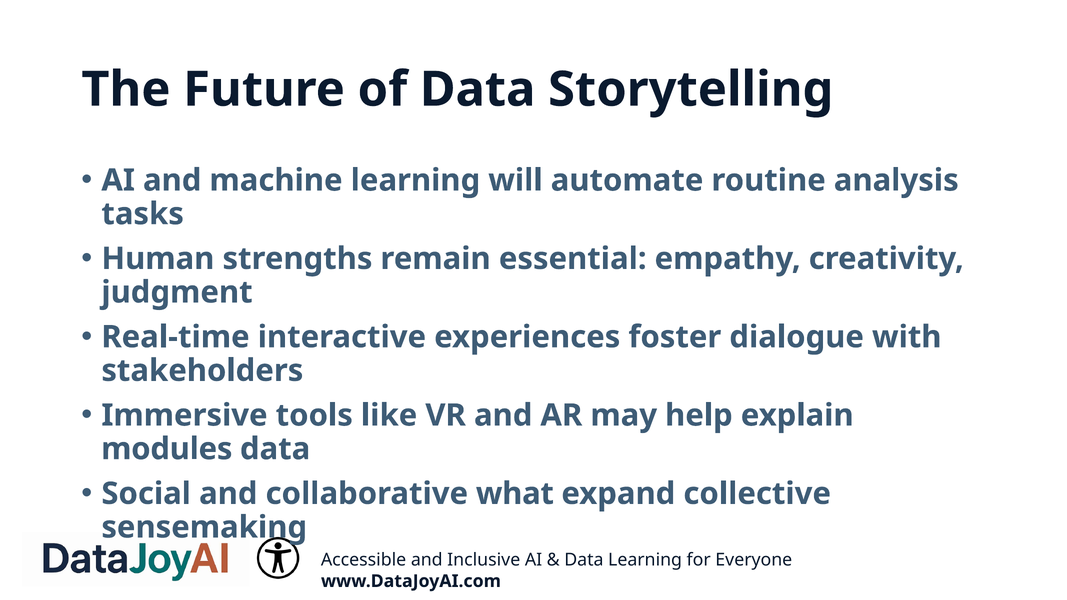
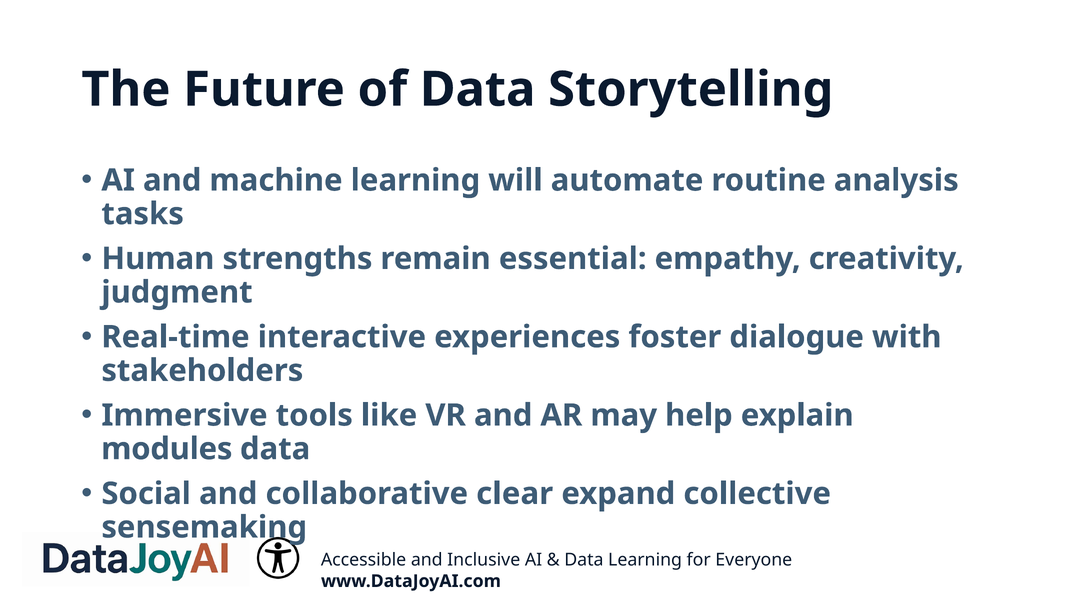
what: what -> clear (515, 494)
